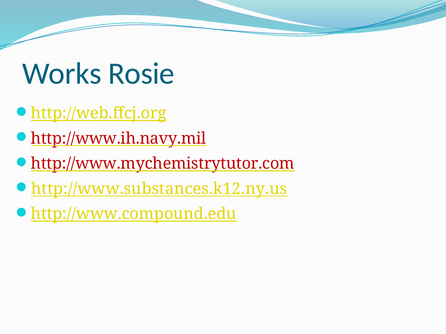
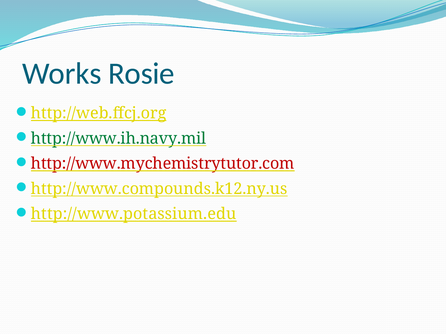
http://www.ih.navy.mil colour: red -> green (119, 139)
http://www.substances.k12.ny.us: http://www.substances.k12.ny.us -> http://www.compounds.k12.ny.us (159, 189)
http://www.compound.edu: http://www.compound.edu -> http://www.potassium.edu (134, 214)
